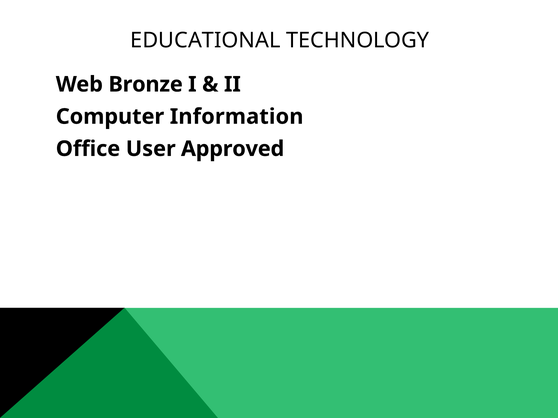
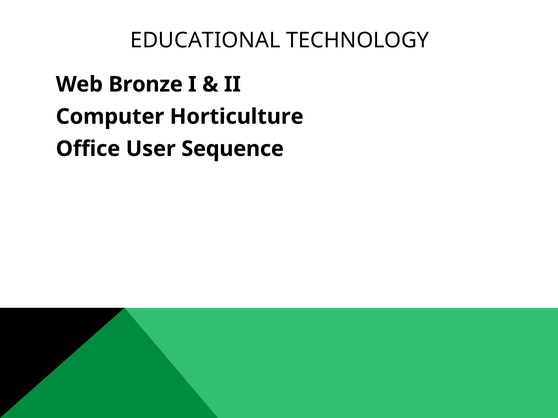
Information: Information -> Horticulture (237, 117)
Approved: Approved -> Sequence (233, 149)
